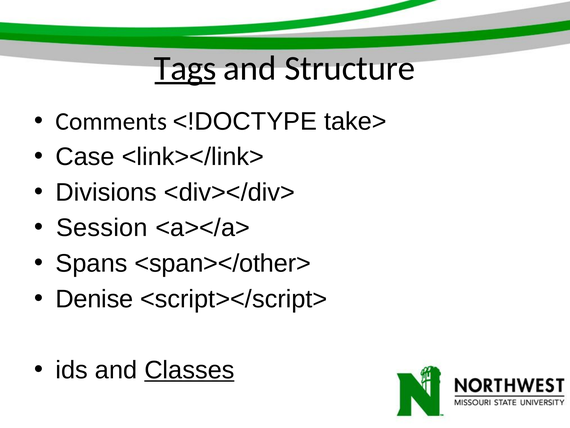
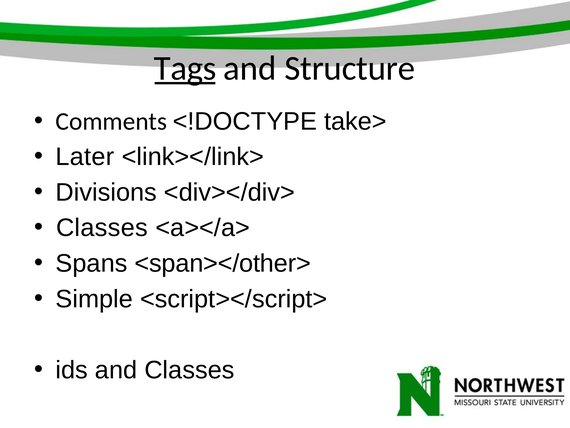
Case: Case -> Later (85, 157)
Session: Session -> Classes (102, 228)
Denise: Denise -> Simple (94, 299)
Classes underline: present -> none (189, 370)
